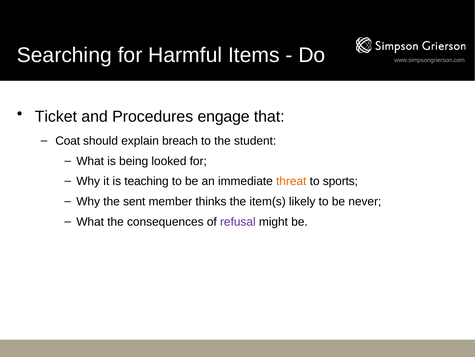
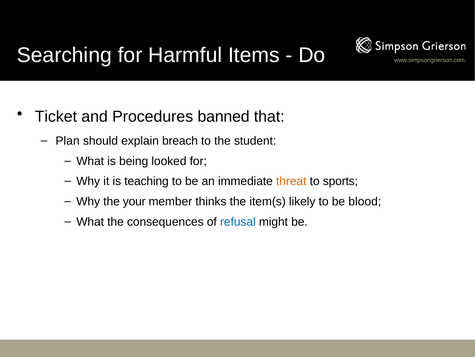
engage: engage -> banned (224, 116)
Coat: Coat -> Plan (68, 141)
sent: sent -> your (134, 201)
never: never -> blood (365, 201)
refusal colour: purple -> blue (238, 221)
